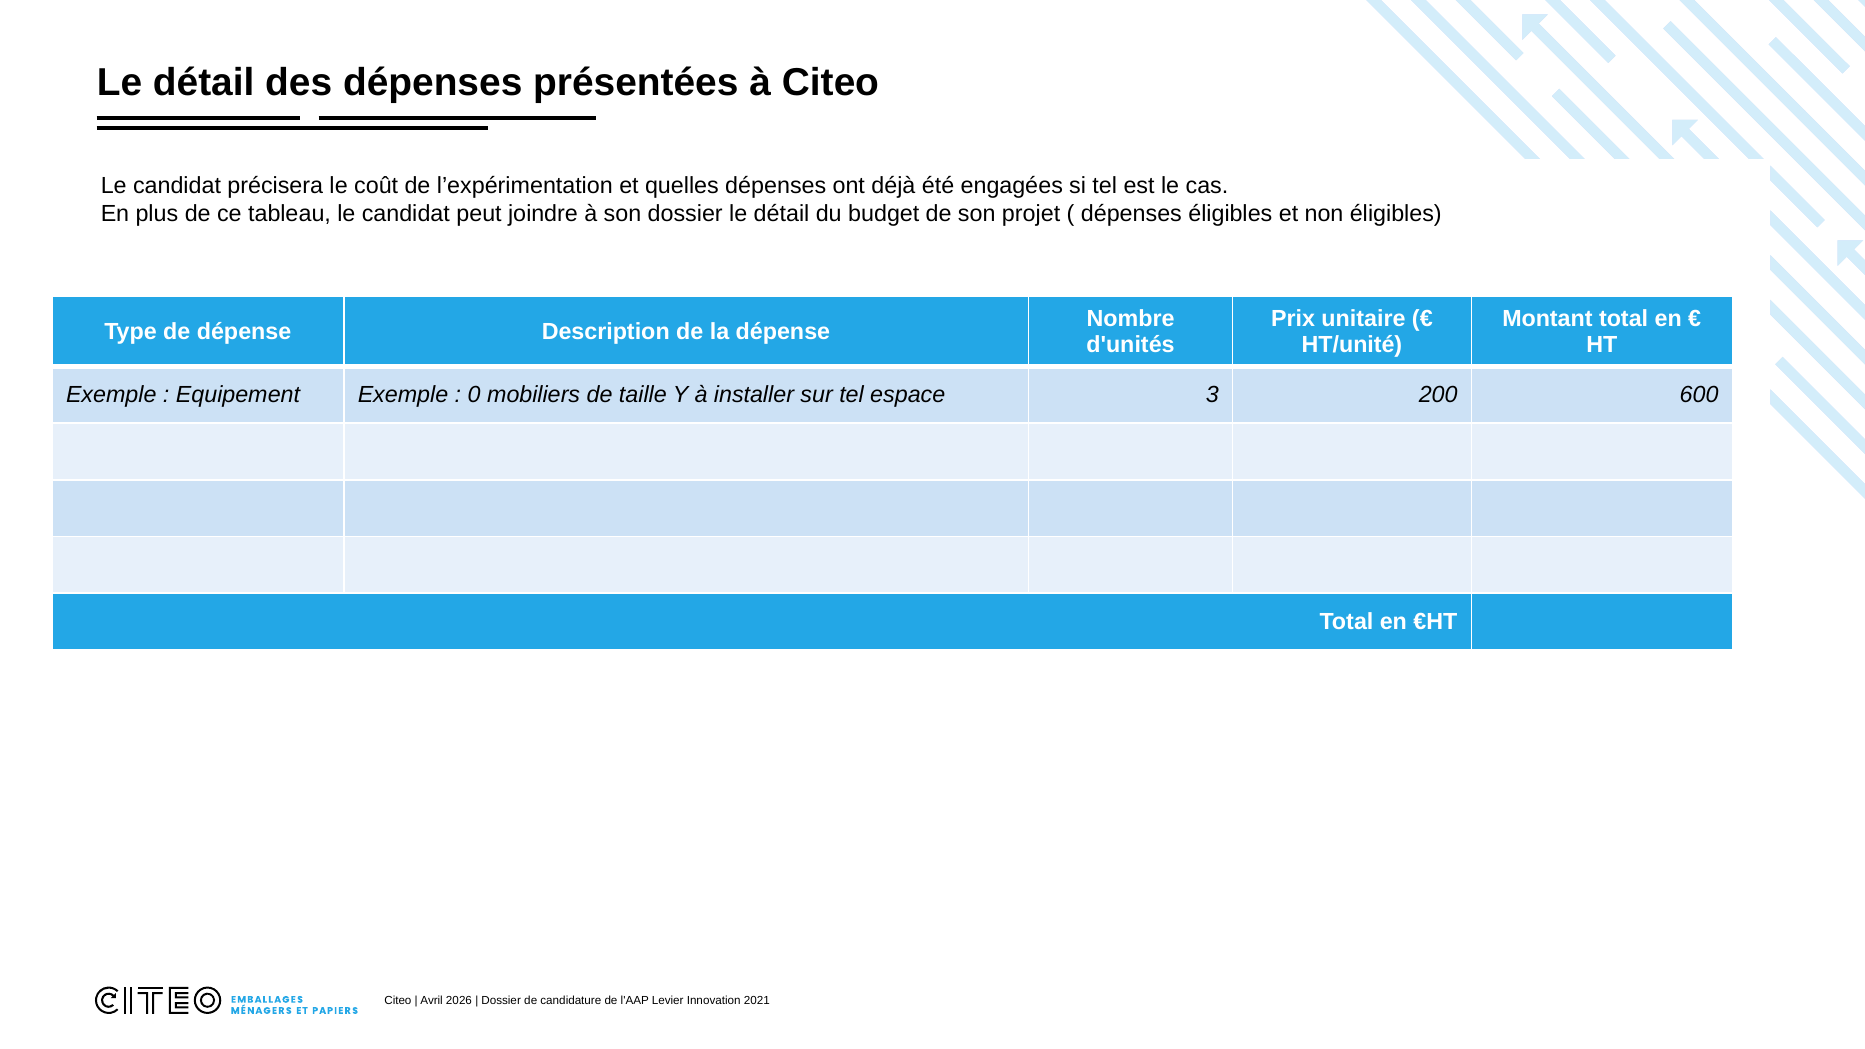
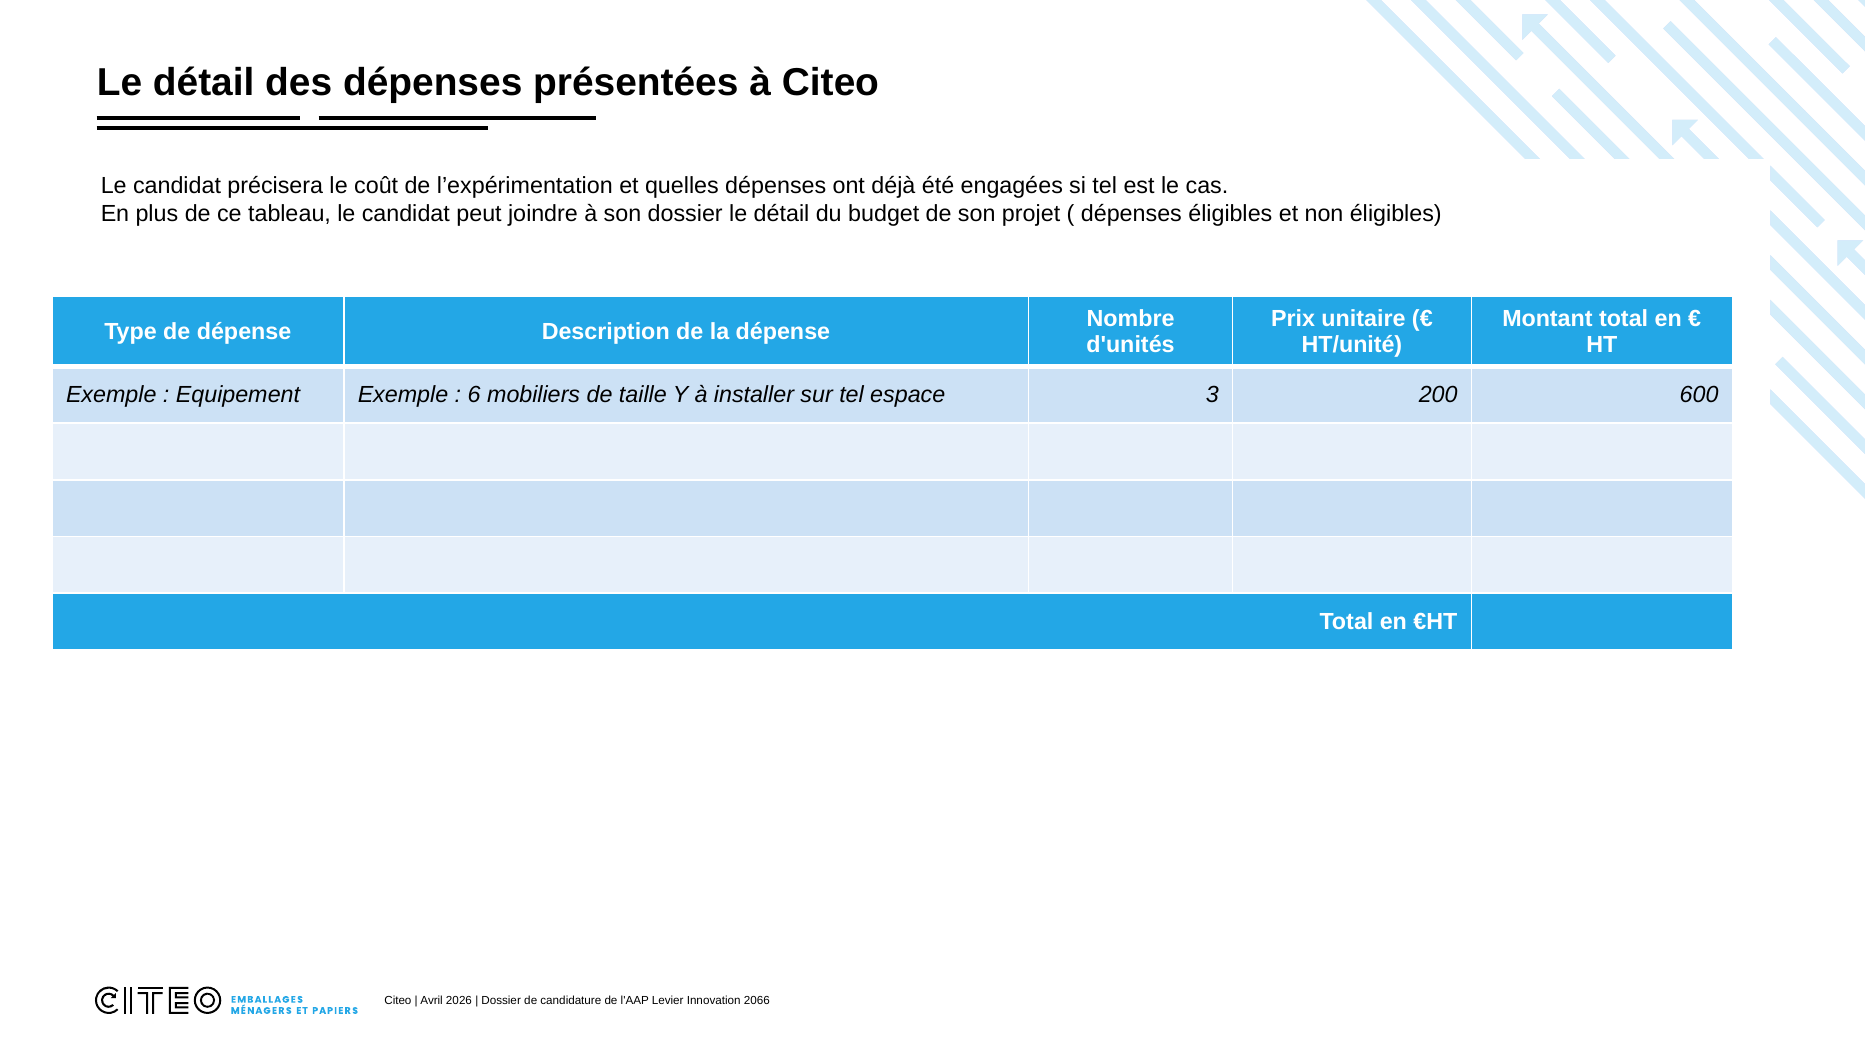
0: 0 -> 6 (474, 395)
2021: 2021 -> 2066 (757, 1001)
